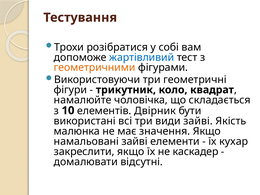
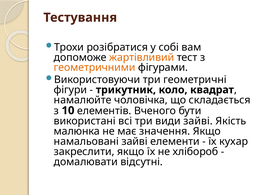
жартівливий colour: blue -> orange (142, 57)
Двірник: Двірник -> Вченого (155, 111)
каскадер: каскадер -> хлібороб (196, 152)
